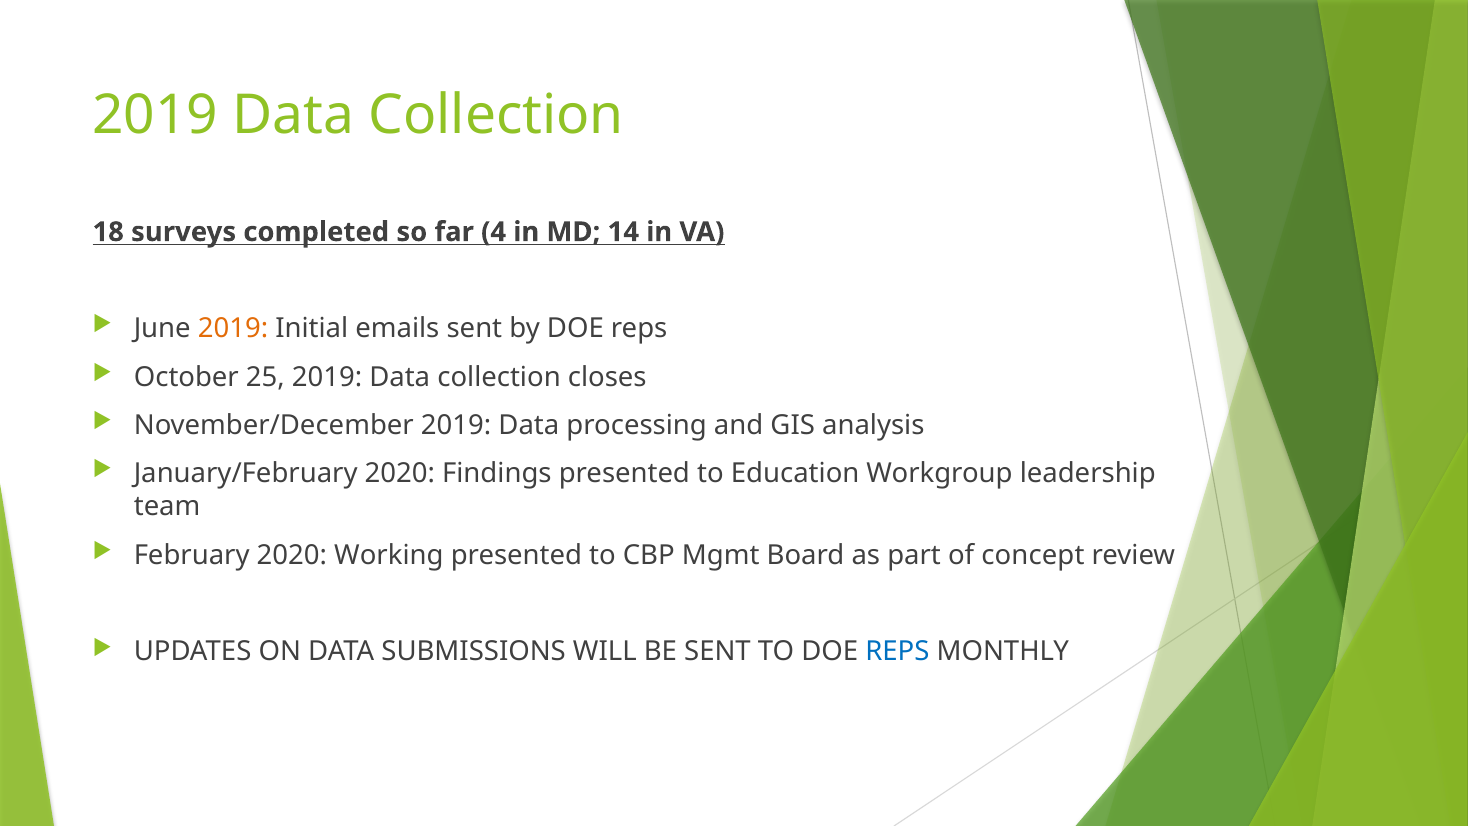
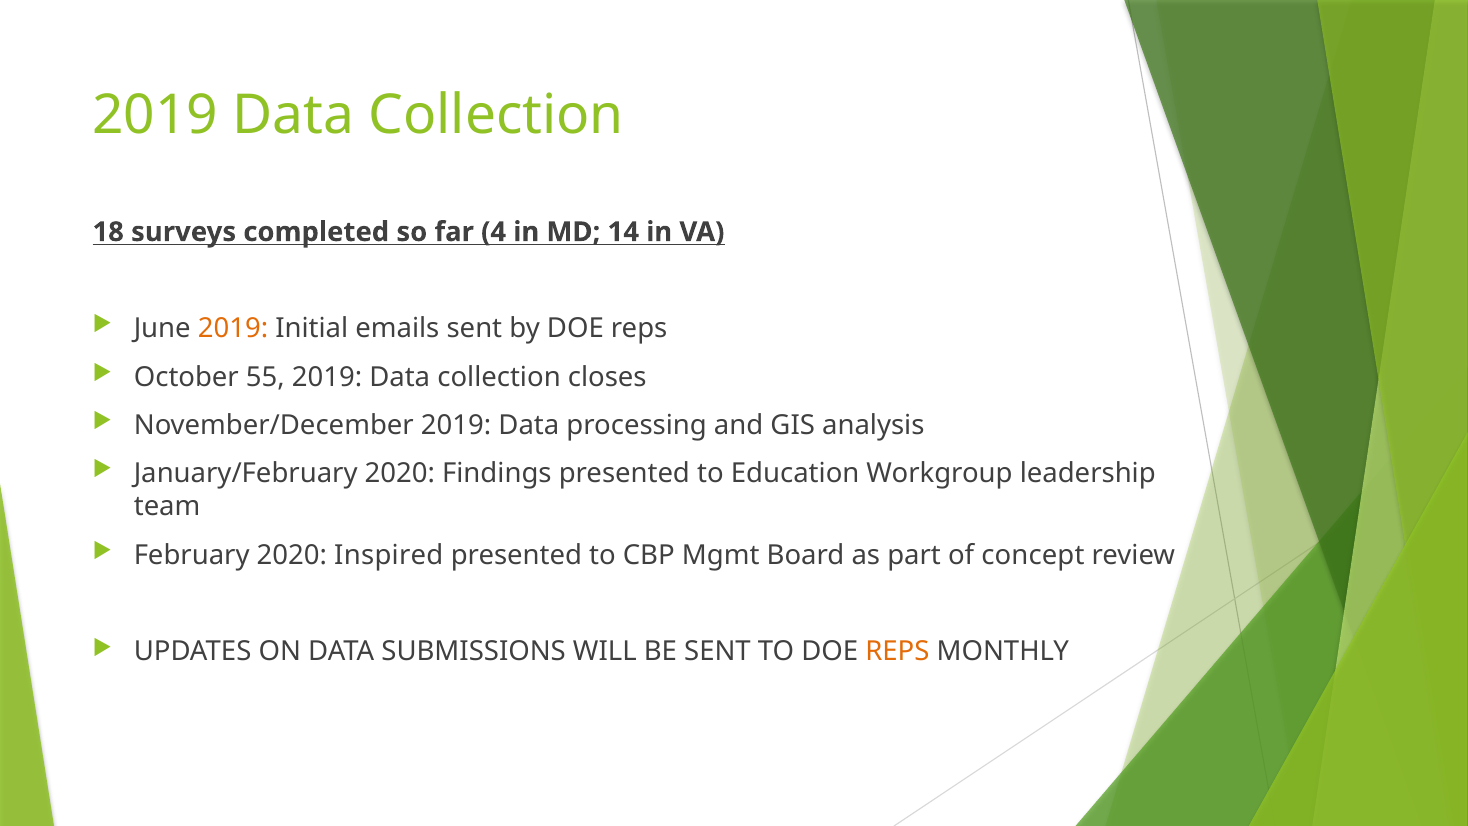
25: 25 -> 55 (265, 377)
Working: Working -> Inspired (389, 555)
REPS colour: blue -> orange (897, 652)
